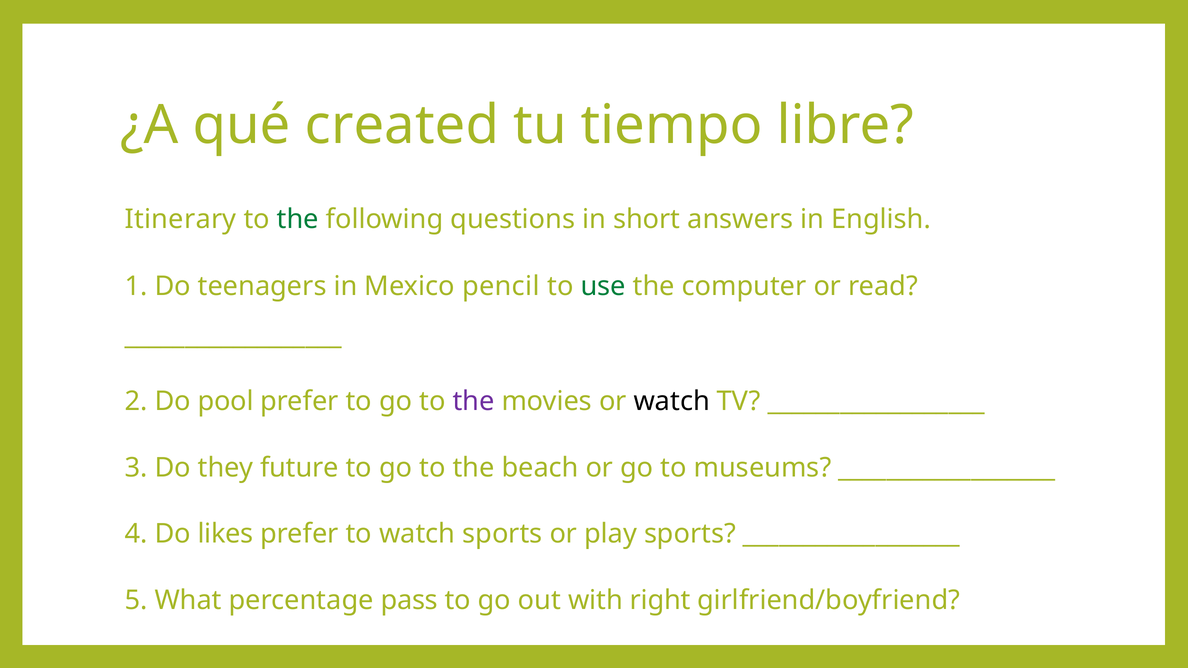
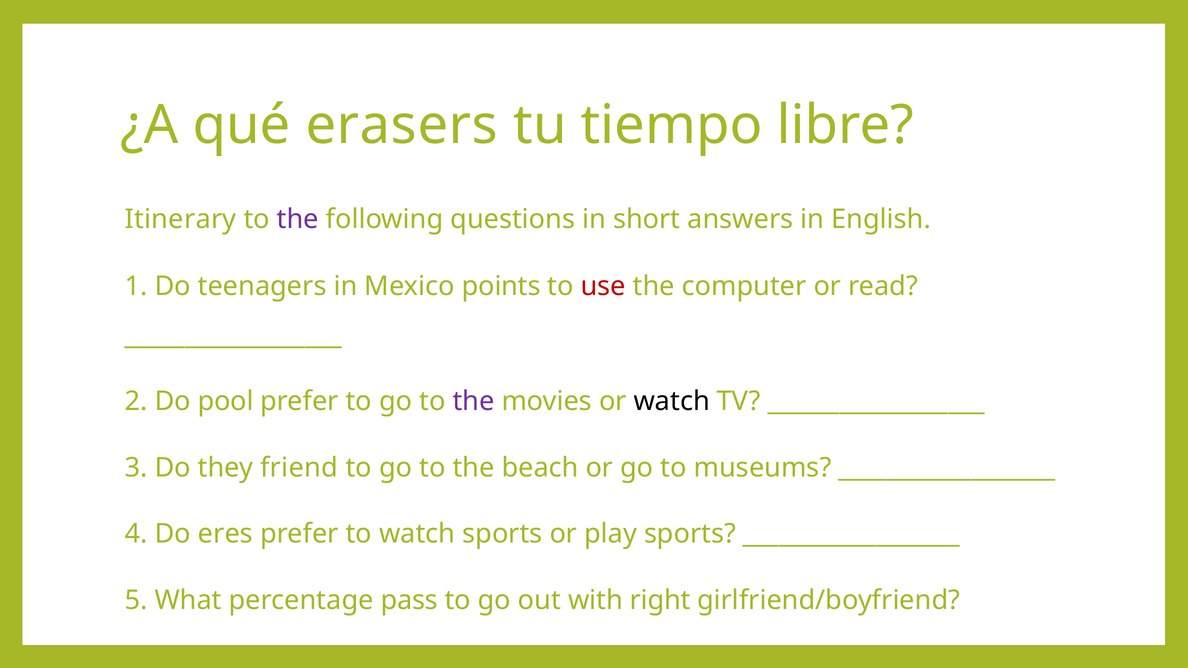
created: created -> erasers (402, 125)
the colour: green -> purple (298, 219)
pencil: pencil -> points (501, 286)
use colour: green -> red (603, 286)
future: future -> friend (299, 468)
likes: likes -> eres (225, 534)
